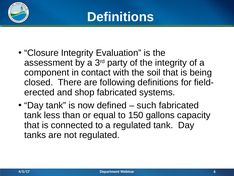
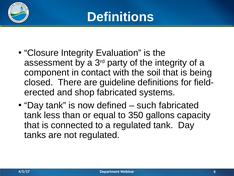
following: following -> guideline (117, 82)
150: 150 -> 350 (136, 115)
